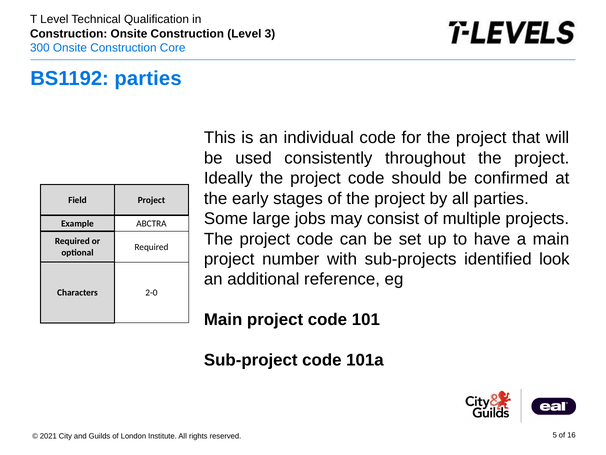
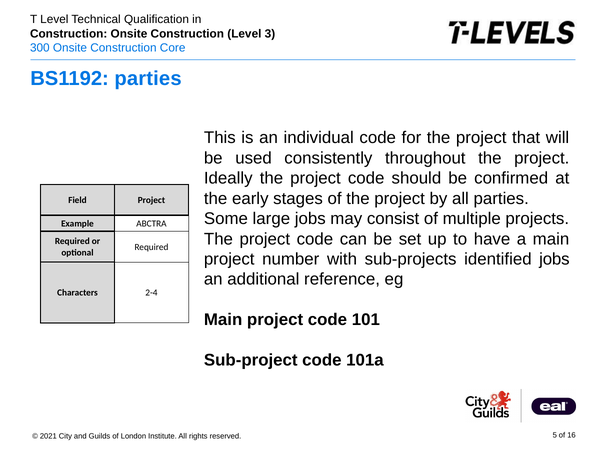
identified look: look -> jobs (554, 259)
2-0: 2-0 -> 2-4 (151, 293)
